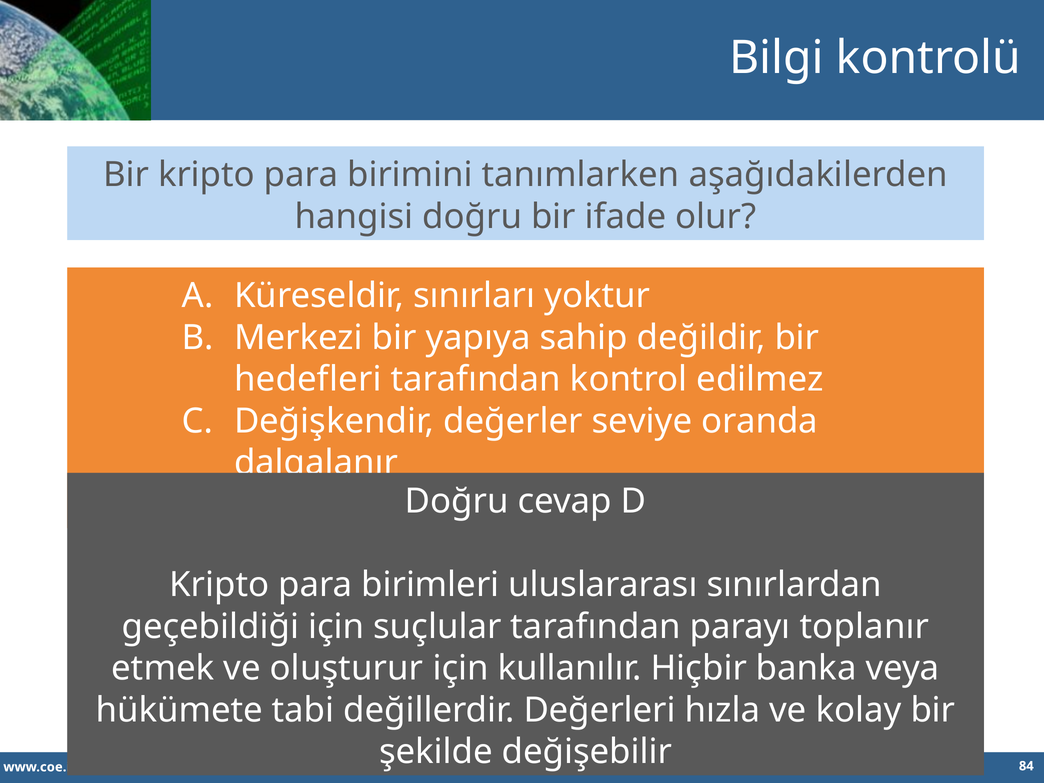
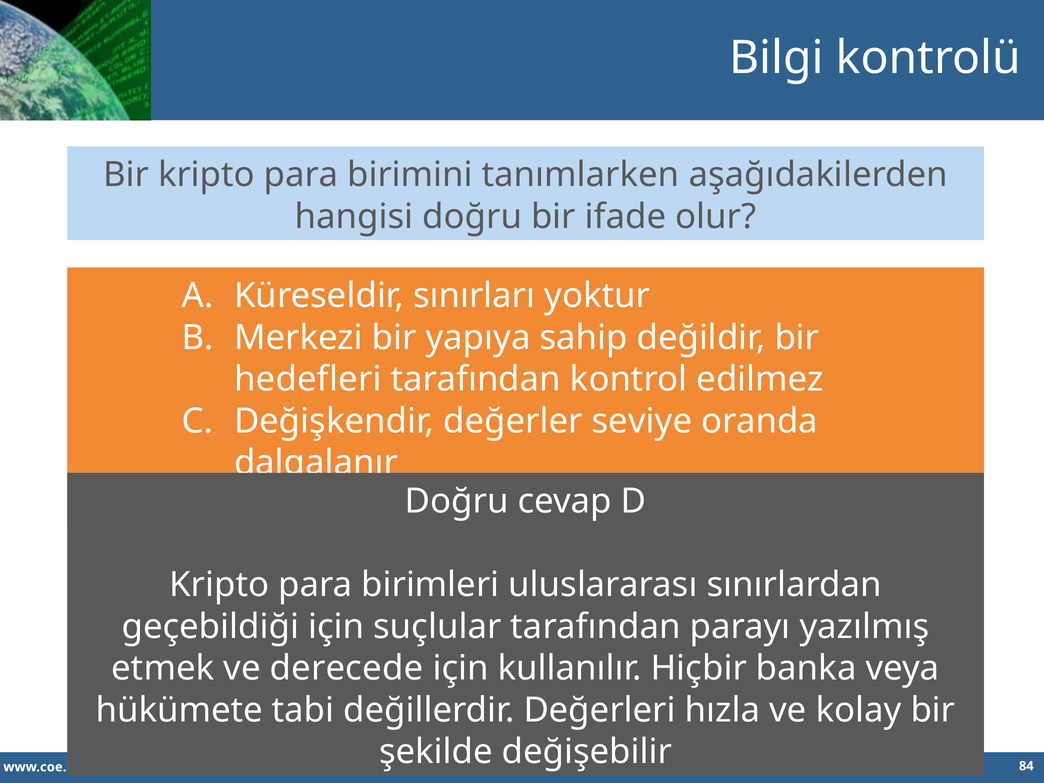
toplanır: toplanır -> yazılmış (864, 627)
oluşturur: oluşturur -> derecede (347, 668)
